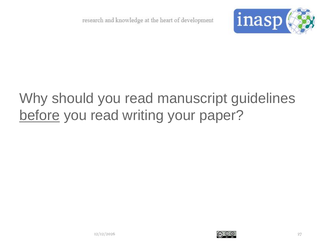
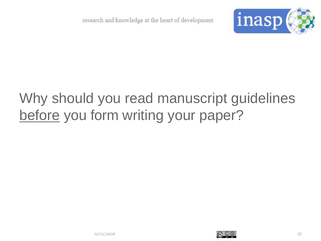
before you read: read -> form (105, 115)
